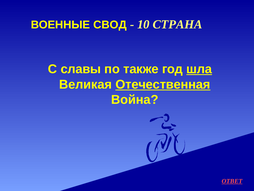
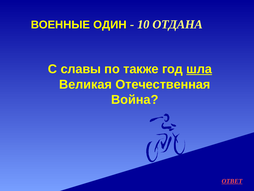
СВОД: СВОД -> ОДИН (110, 25)
СТРАНА: СТРАНА -> ОТДАНА (178, 24)
Отечественная underline: present -> none (163, 84)
